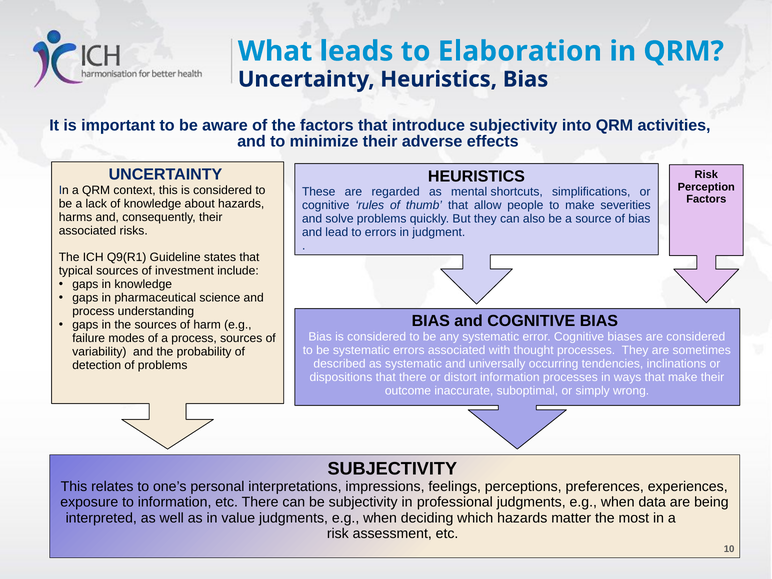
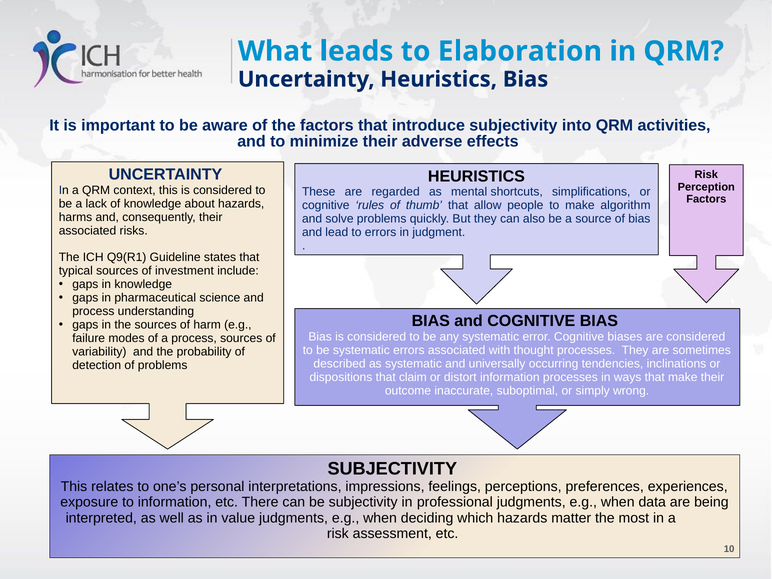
severities: severities -> algorithm (625, 205)
that there: there -> claim (413, 377)
